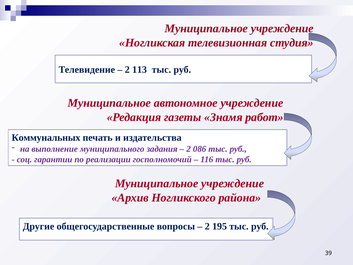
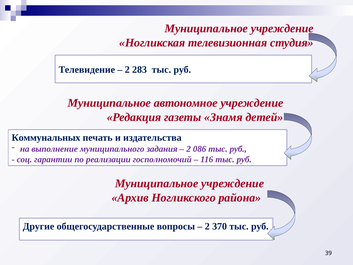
113: 113 -> 283 (140, 70)
работ: работ -> детей (264, 117)
195: 195 -> 370 (220, 226)
